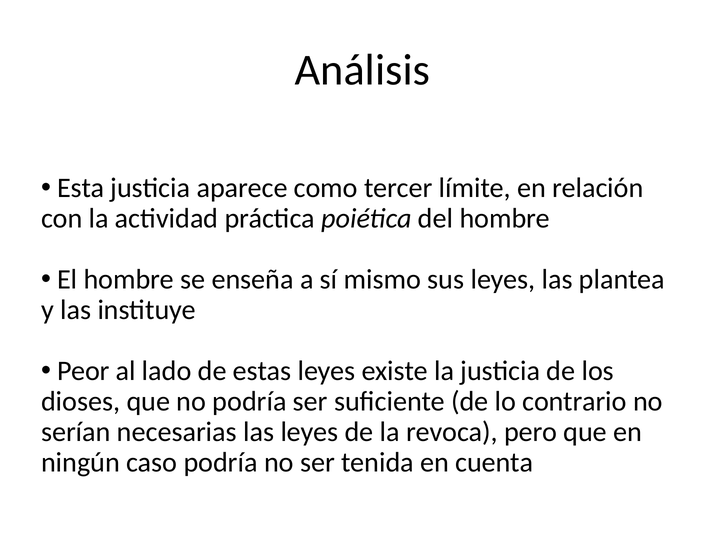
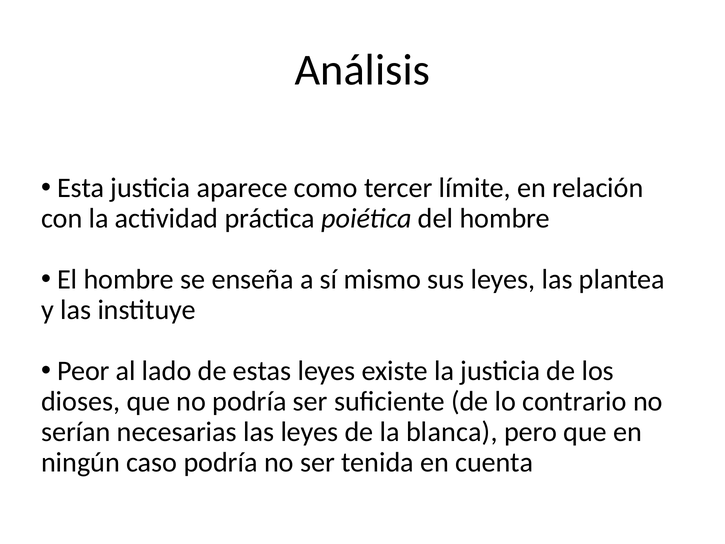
revoca: revoca -> blanca (452, 432)
